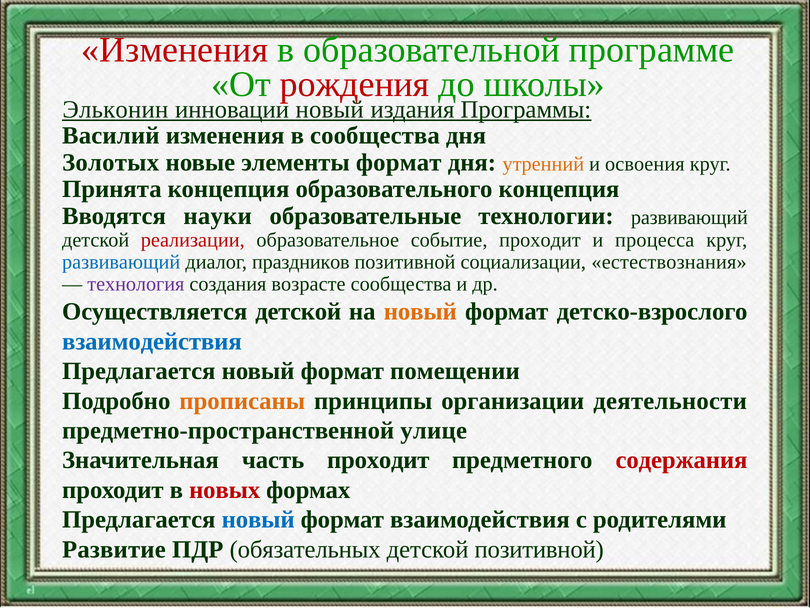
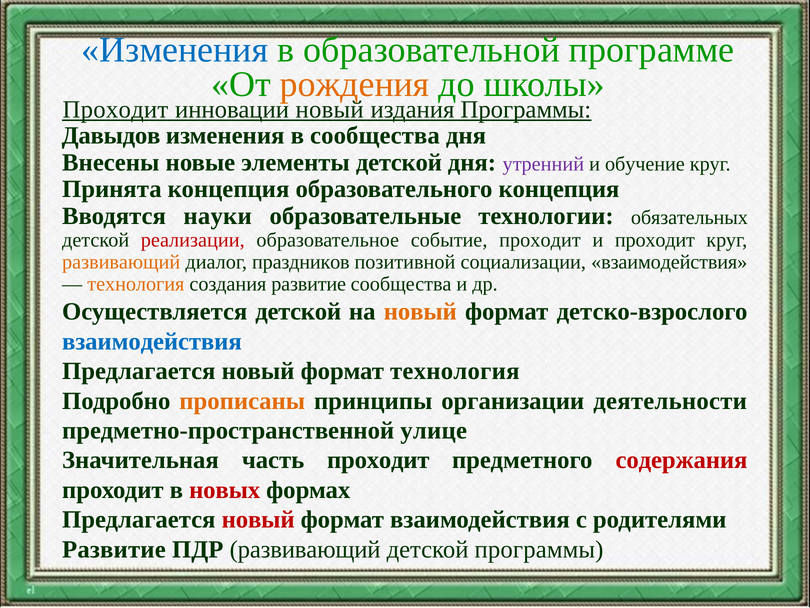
Изменения colour: red -> blue (175, 50)
рождения colour: red -> orange (355, 84)
Эльконин: Эльконин -> Проходит (115, 109)
Василий: Василий -> Давыдов (111, 136)
Золотых: Золотых -> Внесены (111, 162)
элементы формат: формат -> детской (399, 162)
утренний colour: orange -> purple (543, 164)
освоения: освоения -> обучение (645, 164)
технологии развивающий: развивающий -> обязательных (689, 217)
и процесса: процесса -> проходит (655, 240)
развивающий colour: blue -> orange (121, 262)
социализации естествознания: естествознания -> взаимодействия (669, 262)
технология colour: purple -> orange (136, 284)
создания возрасте: возрасте -> развитие (309, 284)
формат помещении: помещении -> технология (455, 371)
новый colour: blue -> red (258, 519)
ПДР обязательных: обязательных -> развивающий (305, 549)
детской позитивной: позитивной -> программы (539, 549)
